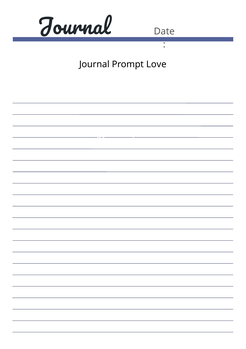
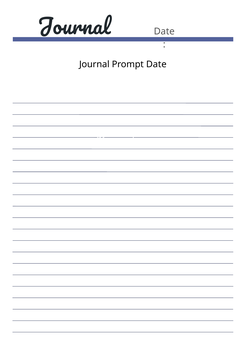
Prompt Love: Love -> Date (156, 64)
